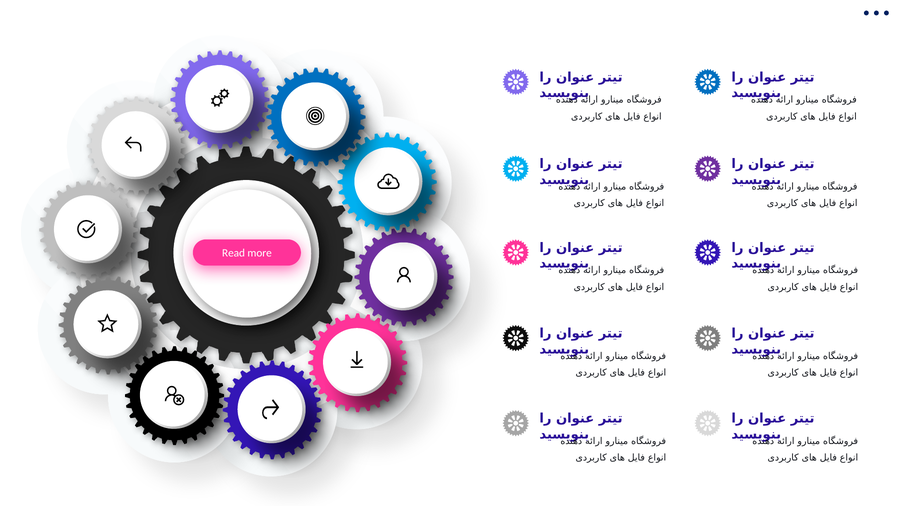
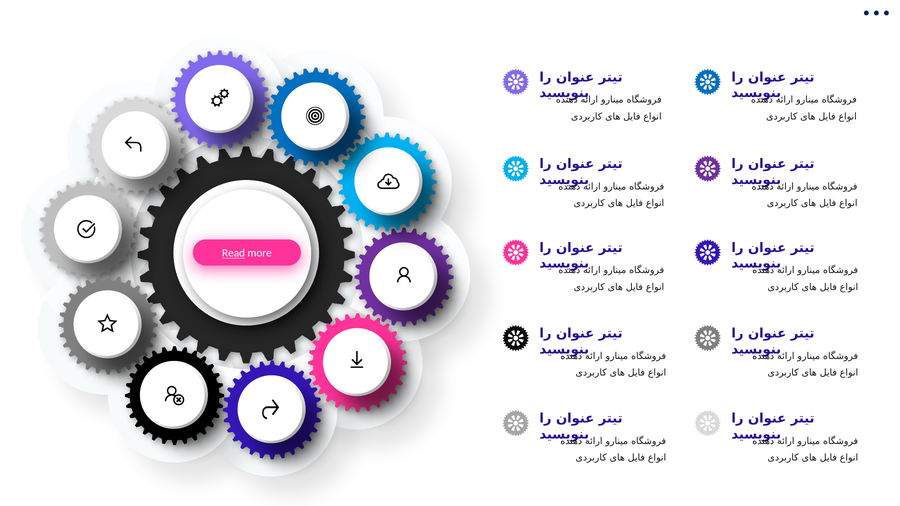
Read underline: none -> present (234, 253)
